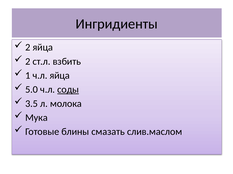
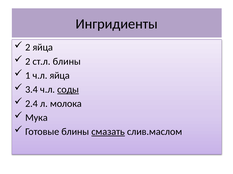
ст.л взбить: взбить -> блины (67, 62)
5.0: 5.0 -> 3.4 (32, 90)
3.5: 3.5 -> 2.4 (32, 104)
смазать underline: none -> present (108, 132)
